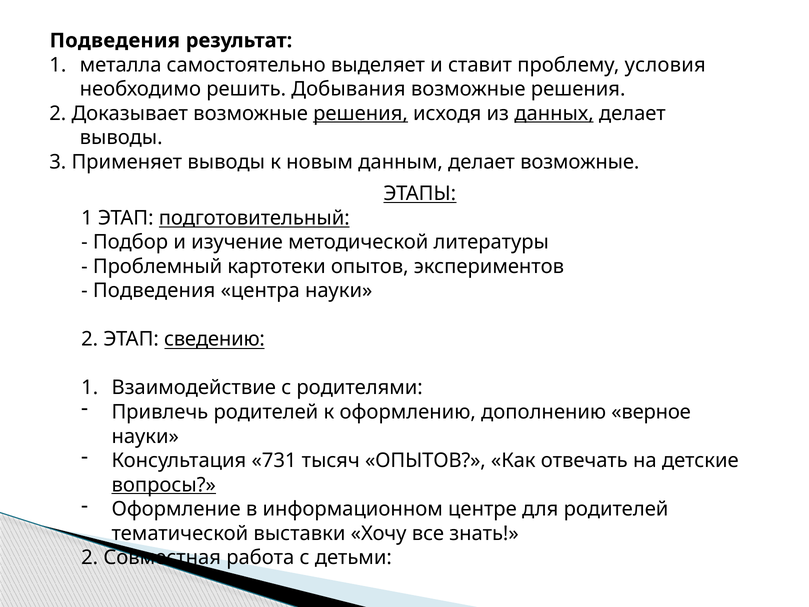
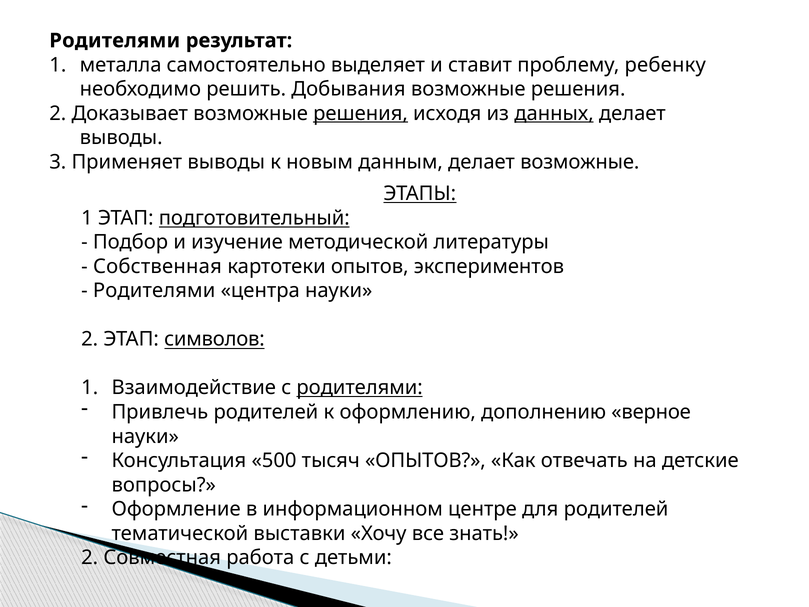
Подведения: Подведения -> Родителями (115, 41)
условия: условия -> ребенку (665, 65)
Проблемный: Проблемный -> Собственная (157, 266)
Подведения: Подведения -> Родителями (154, 291)
сведению: сведению -> символов (214, 339)
родителями underline: none -> present (360, 388)
731: 731 -> 500 (274, 460)
вопросы underline: present -> none (164, 485)
